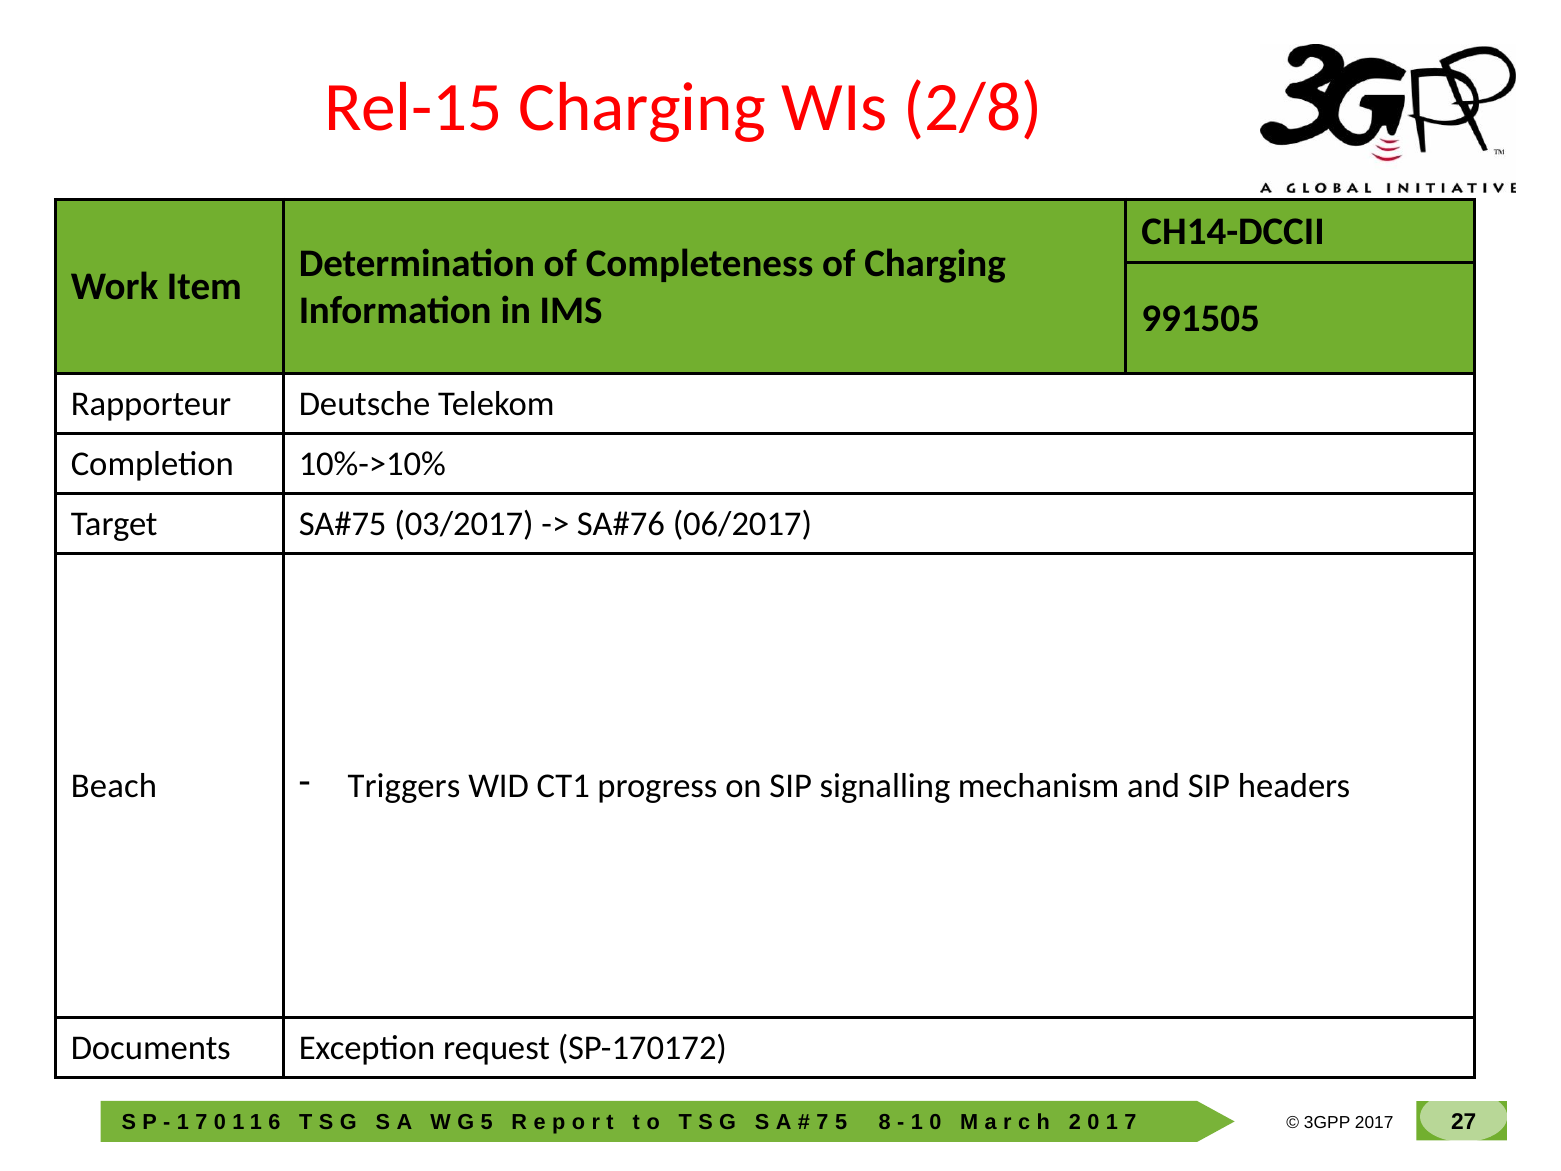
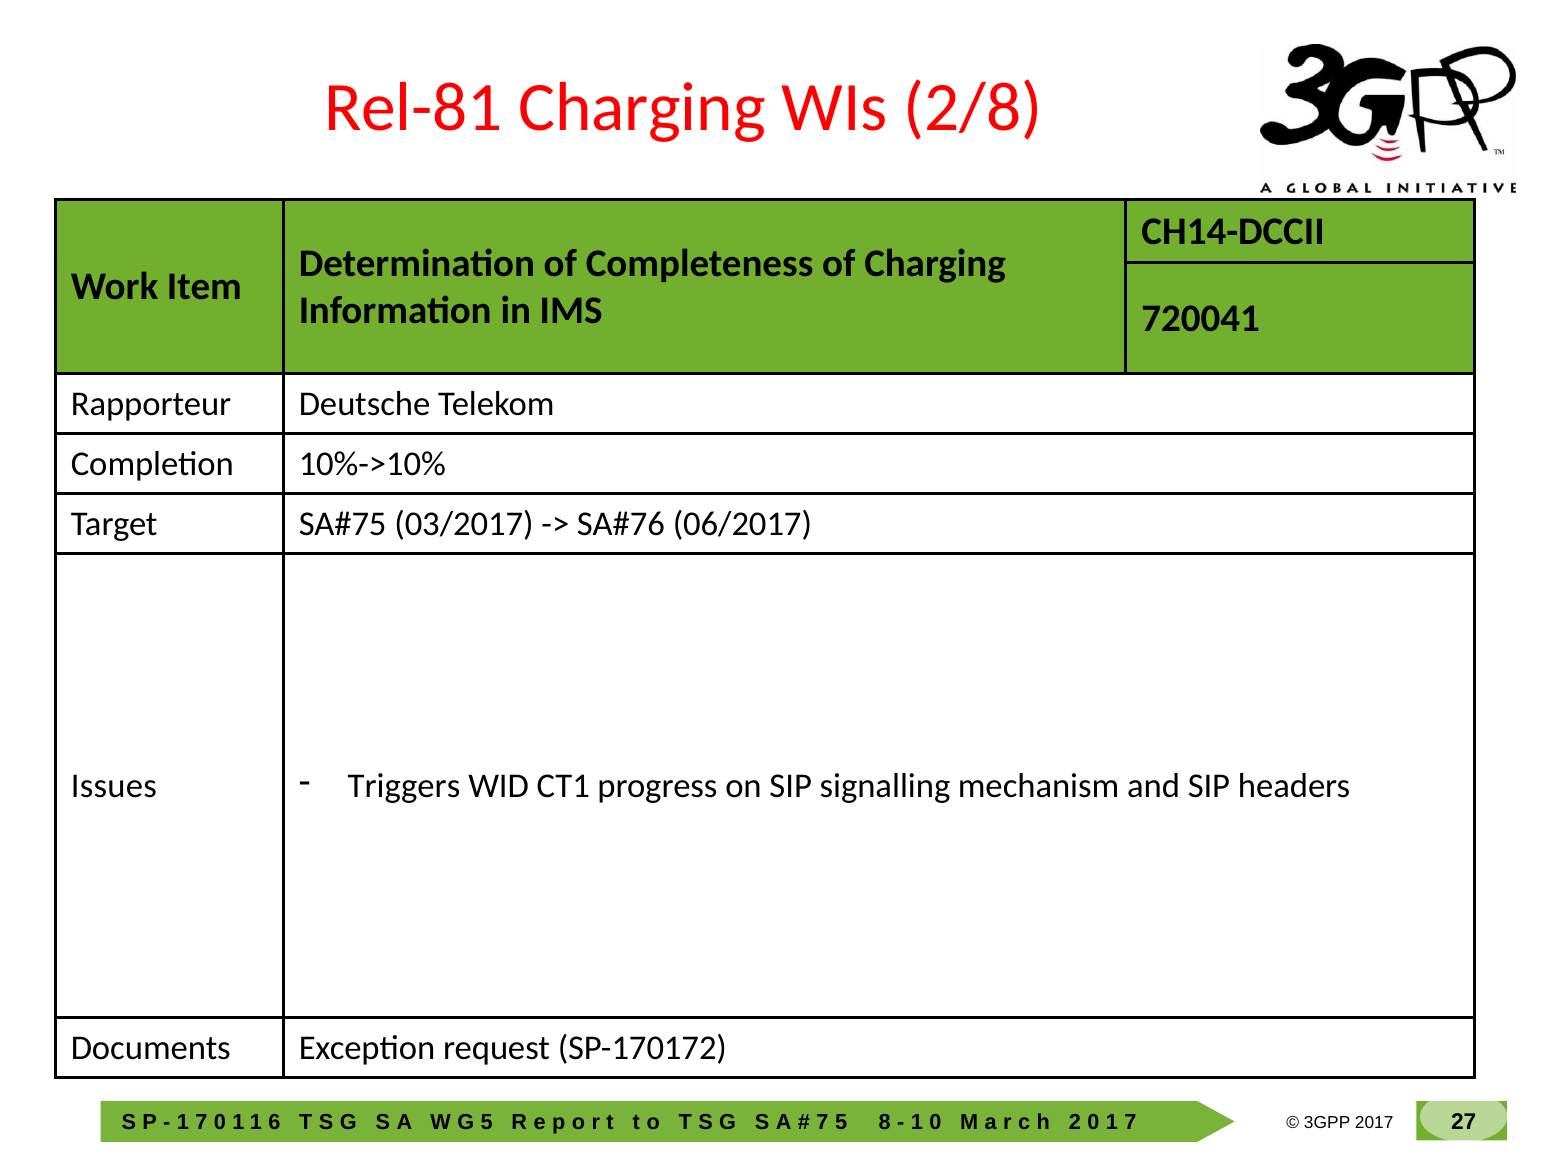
Rel-15: Rel-15 -> Rel-81 (413, 108)
991505: 991505 -> 720041 (1201, 319)
Beach: Beach -> Issues (114, 786)
